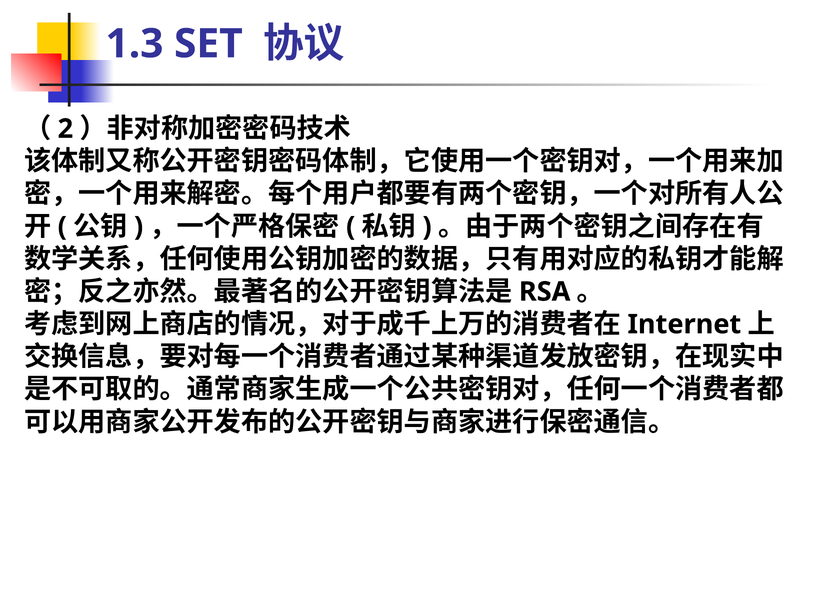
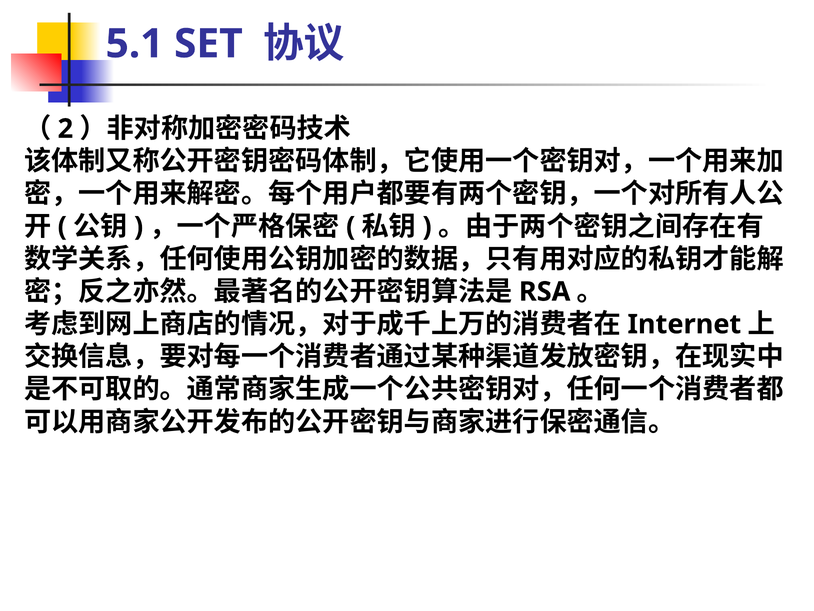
1.3: 1.3 -> 5.1 (135, 44)
